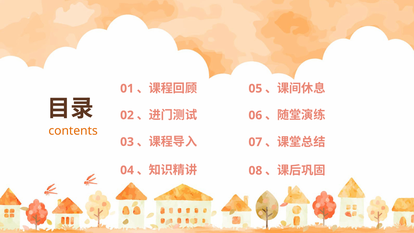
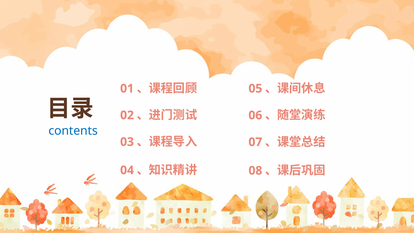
contents colour: orange -> blue (73, 131)
